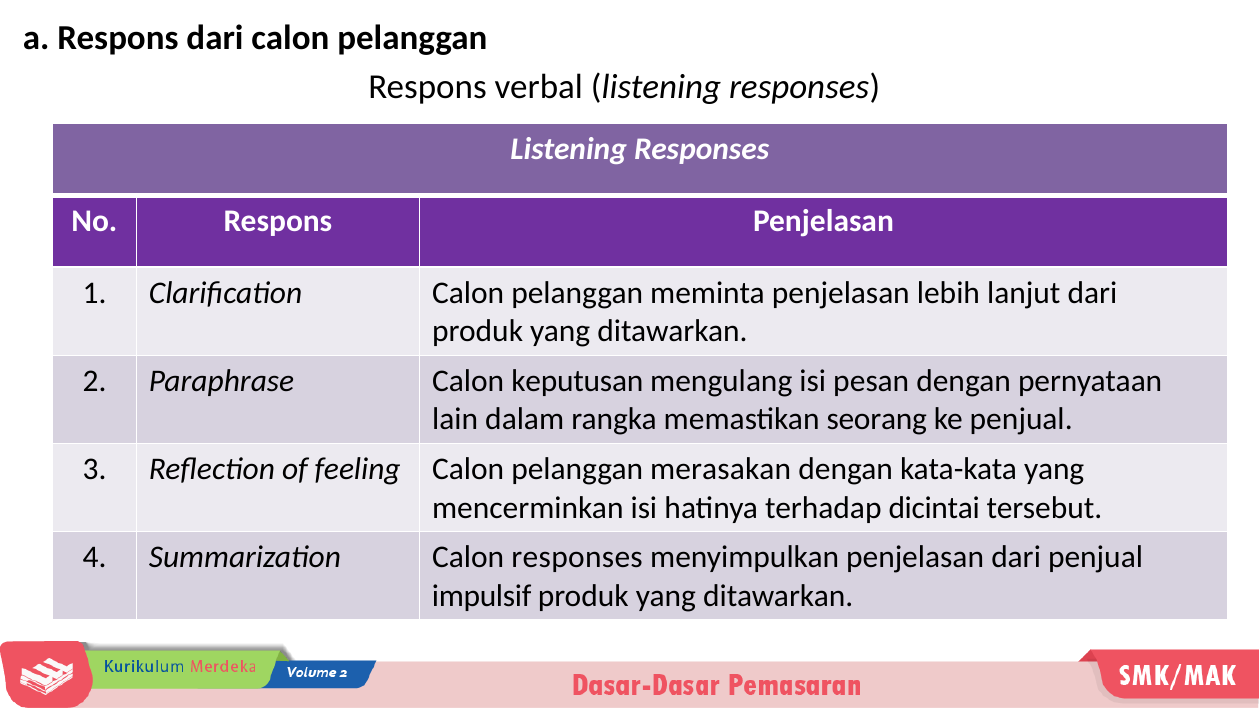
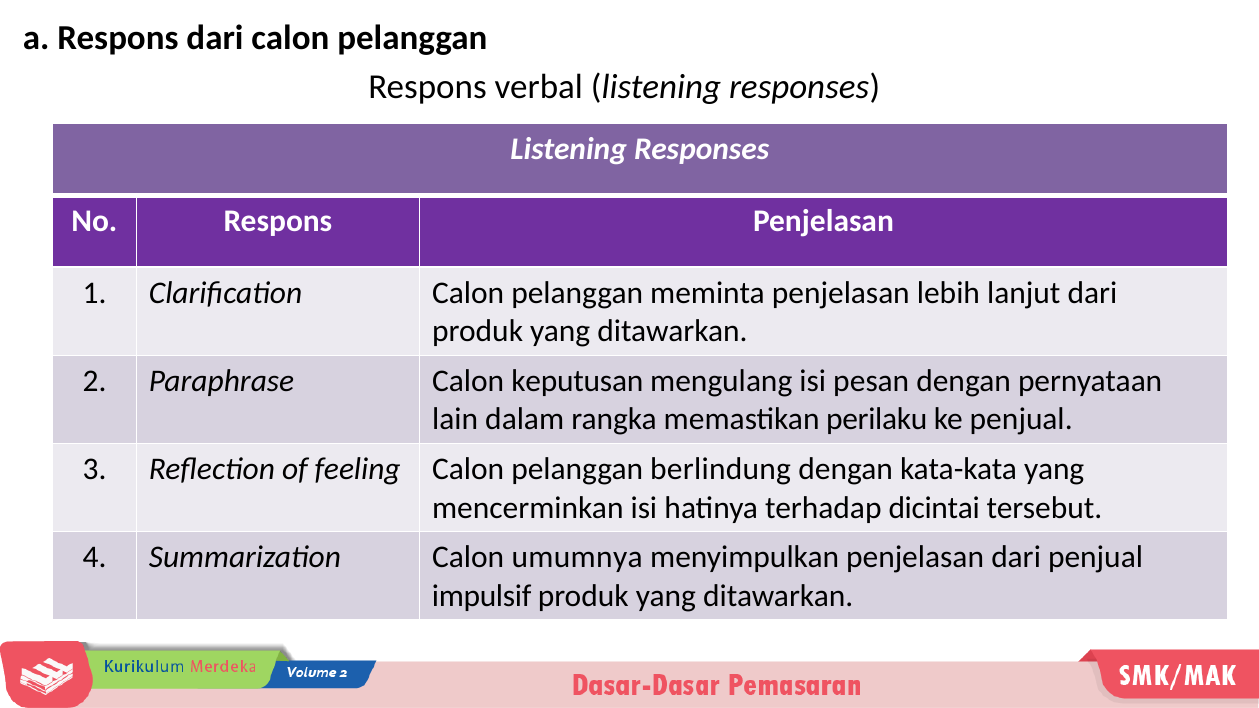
seorang: seorang -> perilaku (877, 420)
merasakan: merasakan -> berlindung (721, 469)
Calon responses: responses -> umumnya (577, 558)
